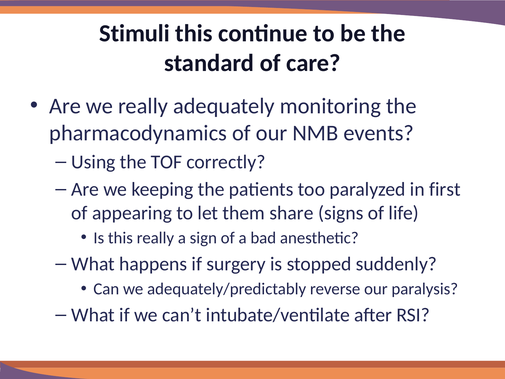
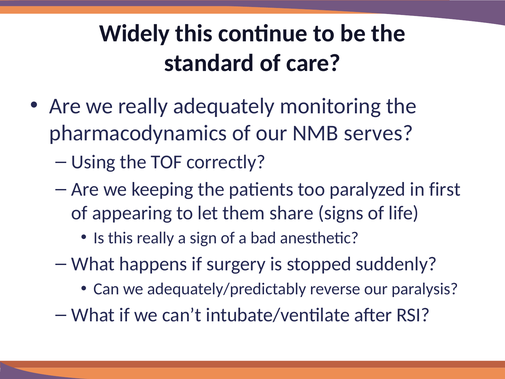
Stimuli: Stimuli -> Widely (135, 33)
events: events -> serves (379, 133)
